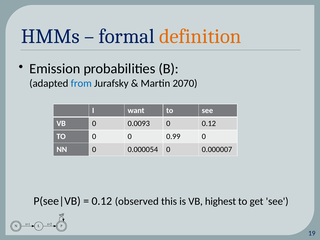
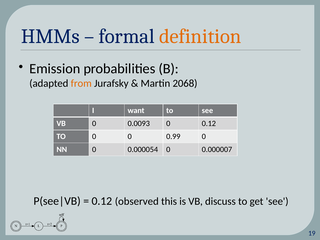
from colour: blue -> orange (81, 83)
2070: 2070 -> 2068 (185, 83)
highest: highest -> discuss (220, 201)
